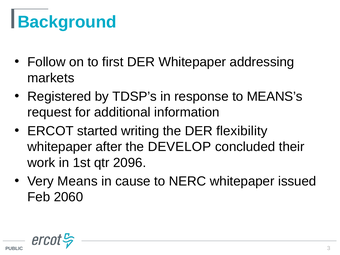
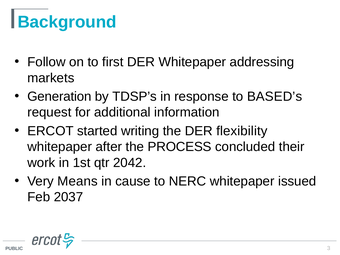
Registered: Registered -> Generation (59, 96)
MEANS’s: MEANS’s -> BASED’s (275, 96)
DEVELOP: DEVELOP -> PROCESS (180, 147)
2096: 2096 -> 2042 (130, 163)
2060: 2060 -> 2037 (69, 197)
